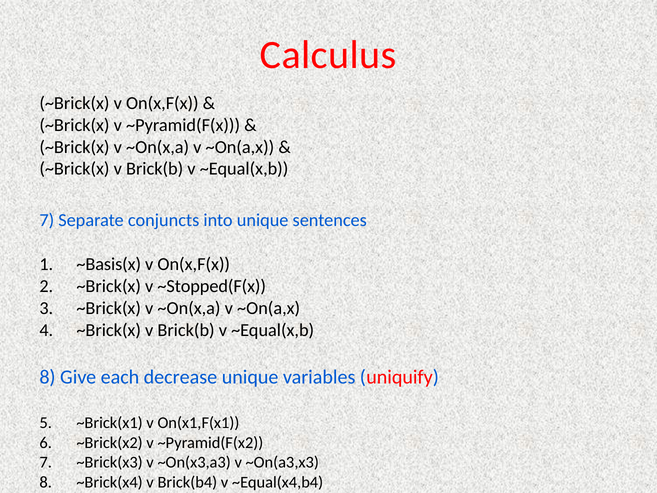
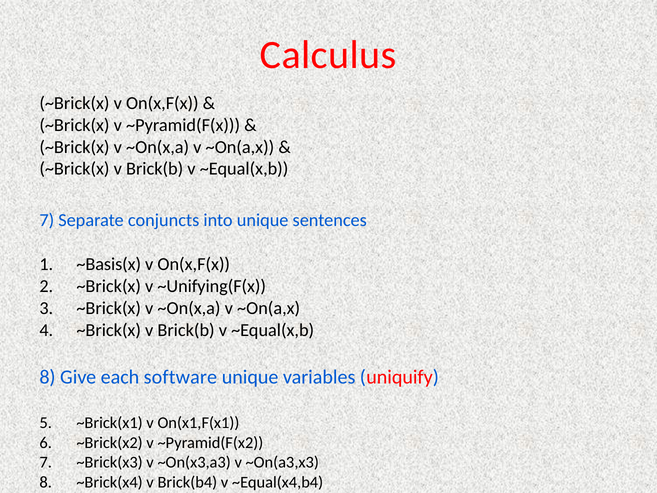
~Stopped(F(x: ~Stopped(F(x -> ~Unifying(F(x (212, 286)
decrease: decrease -> software (180, 377)
